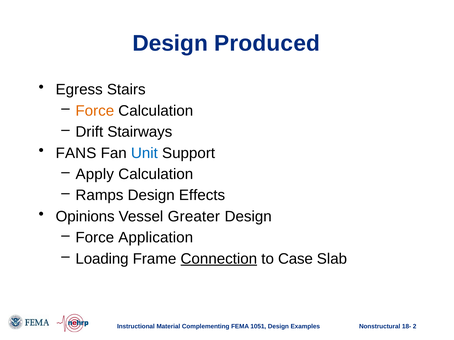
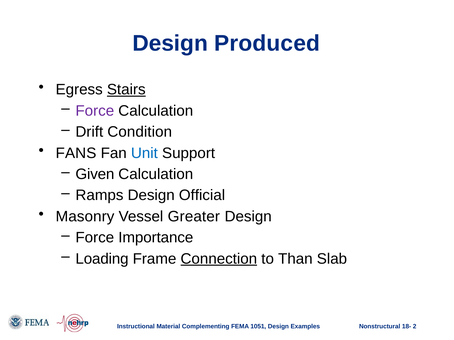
Stairs underline: none -> present (126, 90)
Force colour: orange -> purple (95, 111)
Stairways: Stairways -> Condition (140, 132)
Apply: Apply -> Given (95, 174)
Effects: Effects -> Official (202, 196)
Opinions: Opinions -> Masonry (85, 217)
Application: Application -> Importance (156, 238)
Case: Case -> Than (295, 259)
